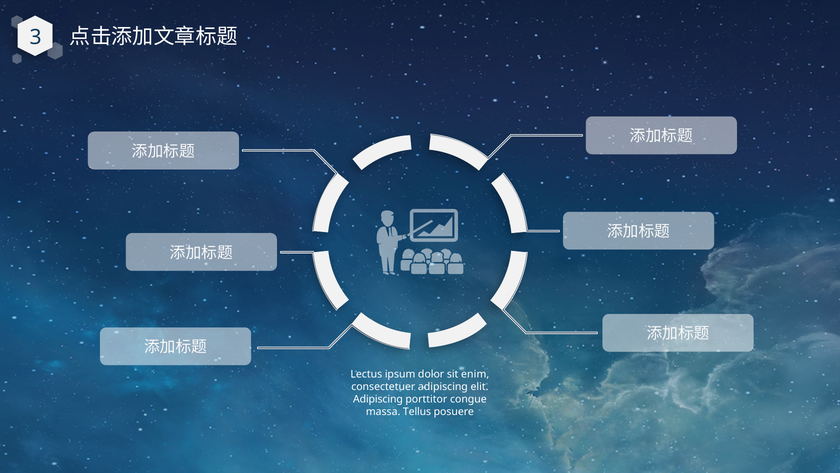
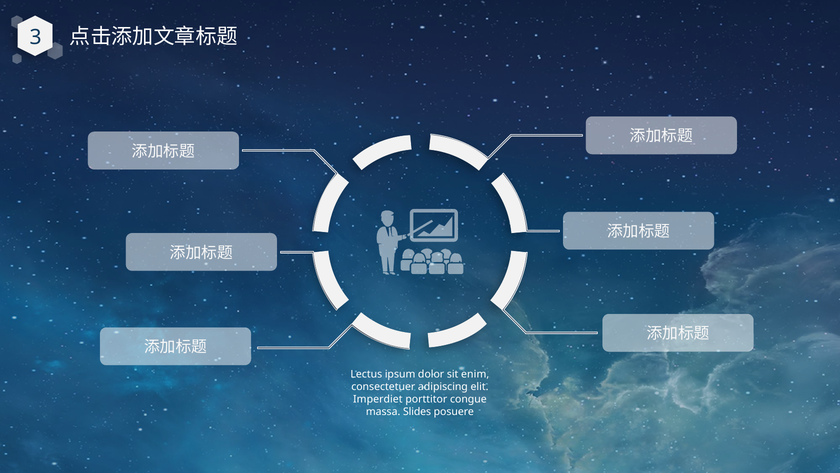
Adipiscing: Adipiscing -> Imperdiet (378, 399)
Tellus: Tellus -> Slides (417, 412)
